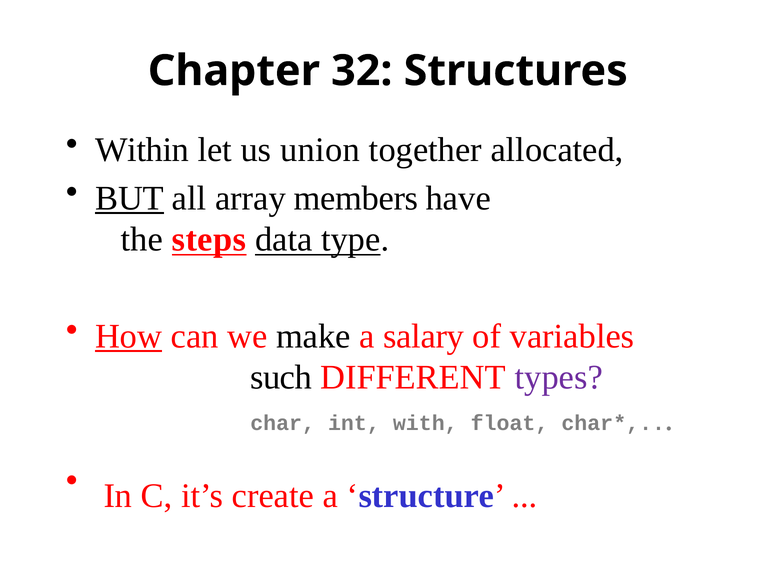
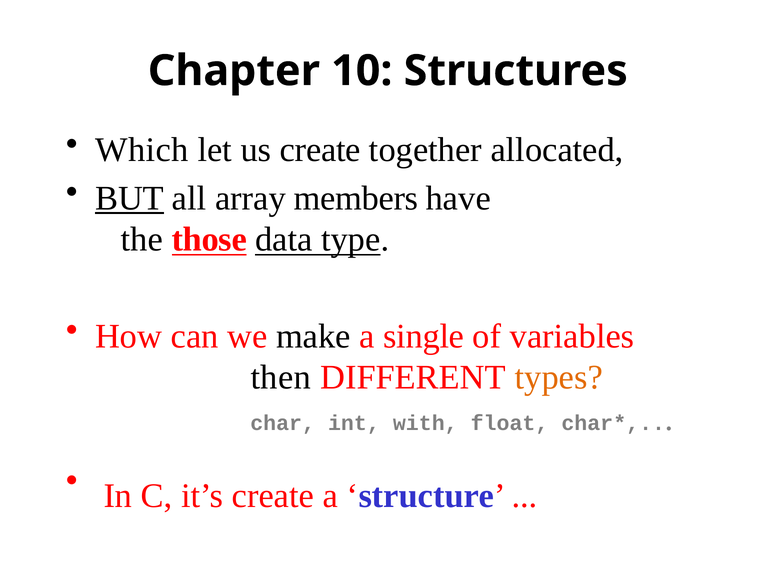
32: 32 -> 10 (362, 71)
Within: Within -> Which (142, 150)
us union: union -> create (320, 150)
steps: steps -> those (209, 240)
How underline: present -> none (129, 336)
salary: salary -> single (424, 336)
such: such -> then (281, 378)
types colour: purple -> orange (559, 378)
